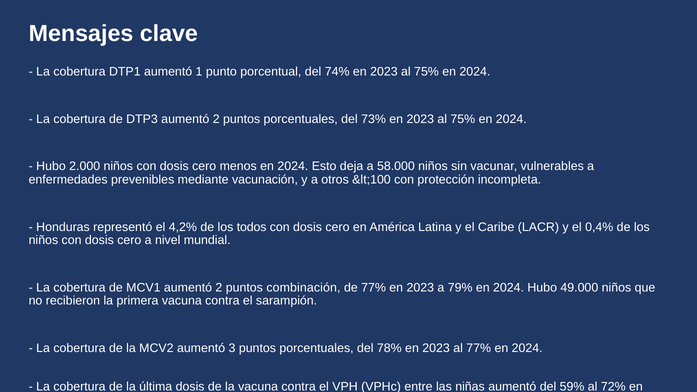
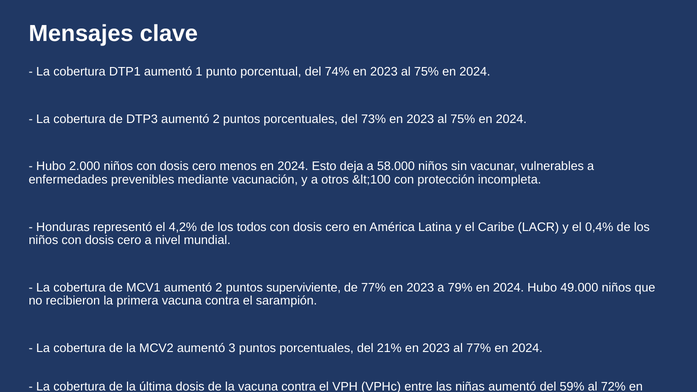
combinación: combinación -> superviviente (304, 288)
78%: 78% -> 21% (389, 348)
